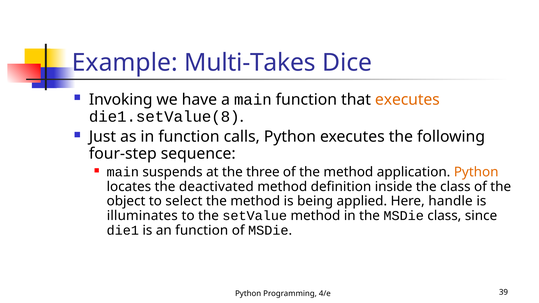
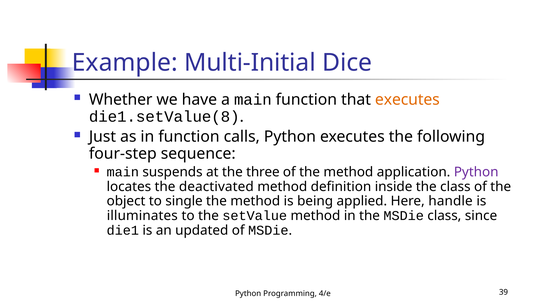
Multi-Takes: Multi-Takes -> Multi-Initial (250, 63)
Invoking: Invoking -> Whether (121, 100)
Python colour: orange -> purple (476, 172)
select: select -> single (184, 201)
an function: function -> updated (202, 230)
